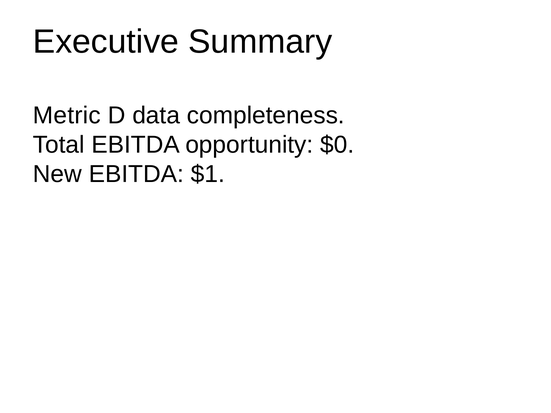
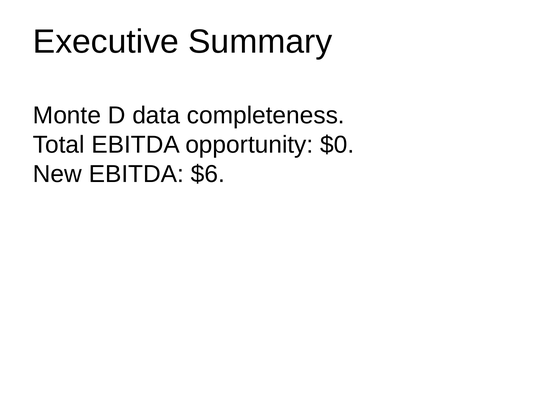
Metric: Metric -> Monte (67, 116)
$1: $1 -> $6 (208, 174)
